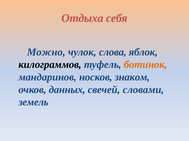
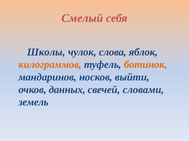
Отдыха: Отдыха -> Смелый (82, 18)
Можно: Можно -> Школы (46, 52)
килограммов colour: black -> orange (50, 65)
знаком: знаком -> выйти (132, 77)
